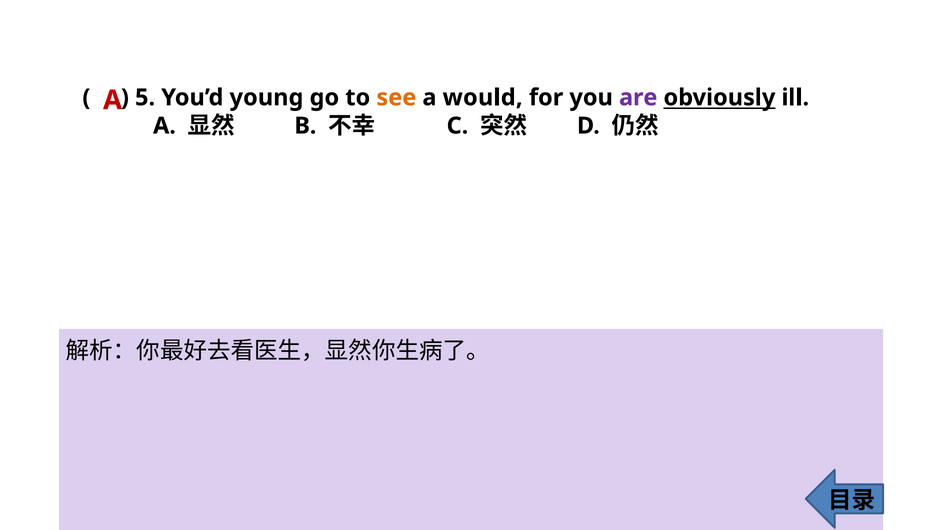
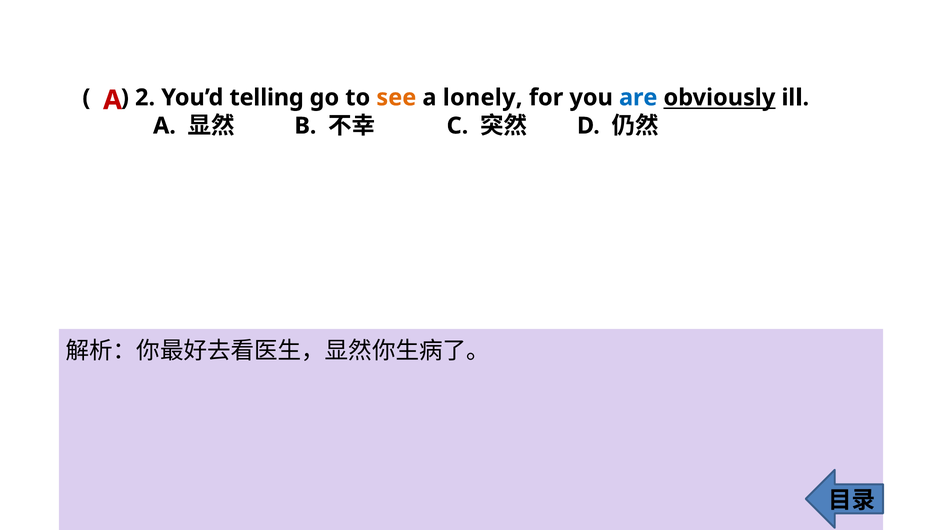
5: 5 -> 2 (145, 98)
young: young -> telling (267, 98)
would: would -> lonely (483, 98)
are colour: purple -> blue (638, 98)
